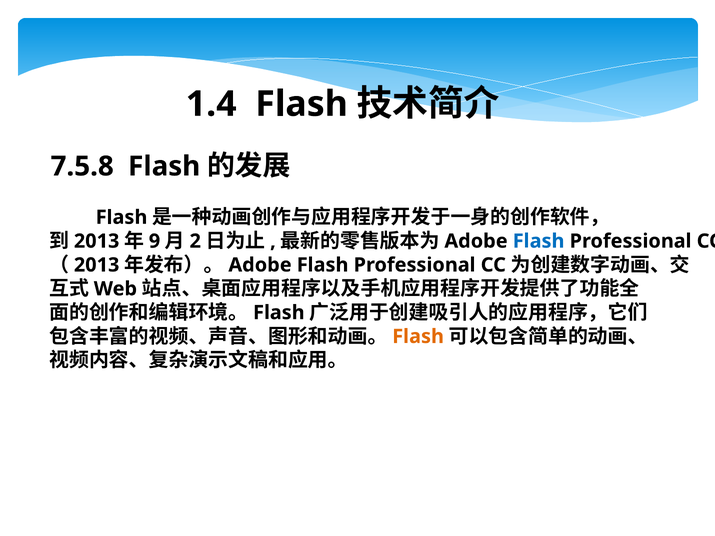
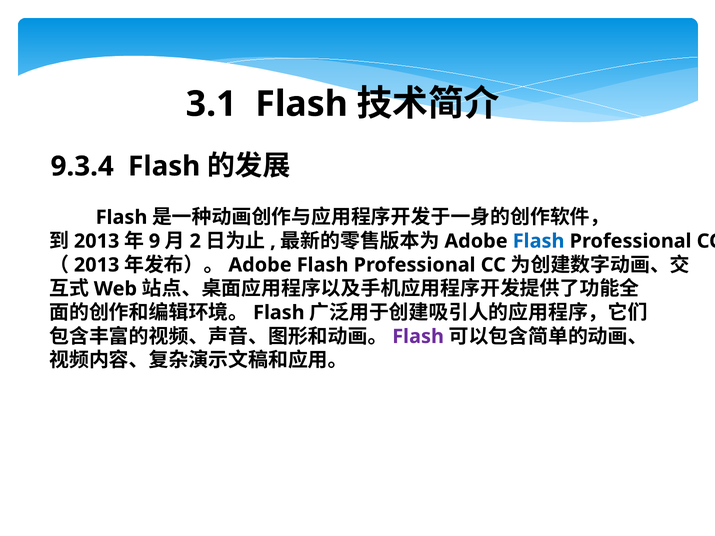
1.4: 1.4 -> 3.1 (211, 104)
7.5.8: 7.5.8 -> 9.3.4 (82, 166)
Flash colour: orange -> purple (418, 337)
